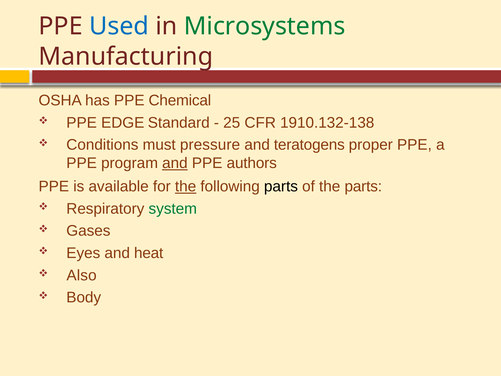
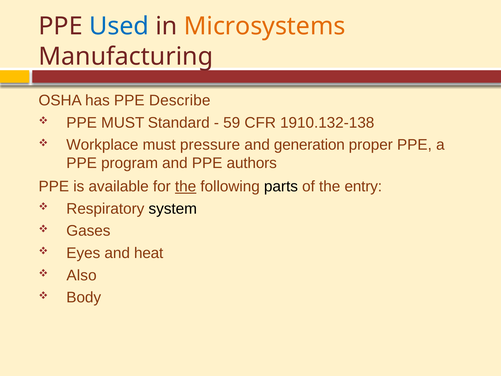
Microsystems colour: green -> orange (265, 26)
Chemical: Chemical -> Describe (180, 100)
PPE EDGE: EDGE -> MUST (123, 123)
25: 25 -> 59 (232, 123)
Conditions: Conditions -> Workplace (102, 145)
teratogens: teratogens -> generation (309, 145)
and underline: present -> none (175, 163)
the parts: parts -> entry (363, 186)
system colour: green -> black (173, 209)
